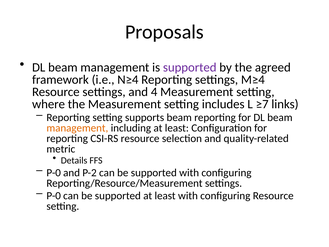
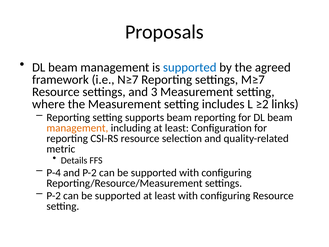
supported colour: purple -> blue (190, 67)
N≥4: N≥4 -> N≥7 (128, 80)
M≥4: M≥4 -> M≥7 (253, 80)
4: 4 -> 3 (154, 92)
≥7: ≥7 -> ≥2 (262, 104)
P-0: P-0 -> P-4 (54, 172)
P-0: P-0 -> P-2 (54, 196)
